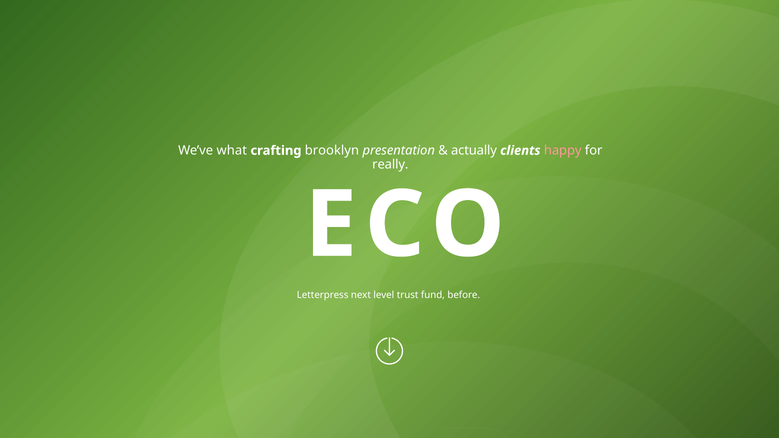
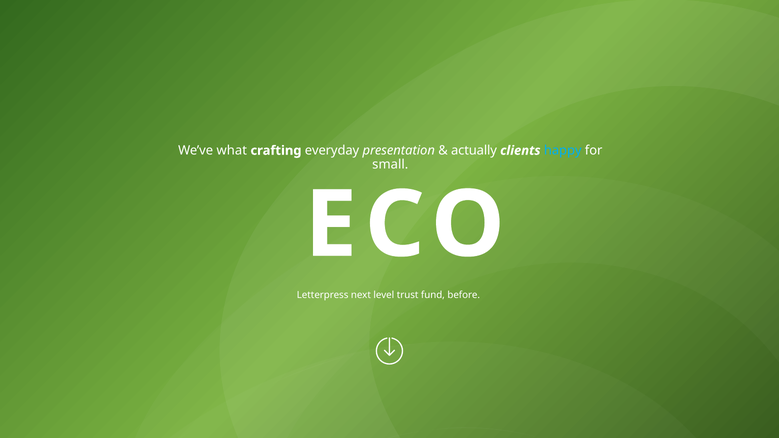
brooklyn: brooklyn -> everyday (332, 151)
happy colour: pink -> light blue (563, 151)
really: really -> small (390, 165)
